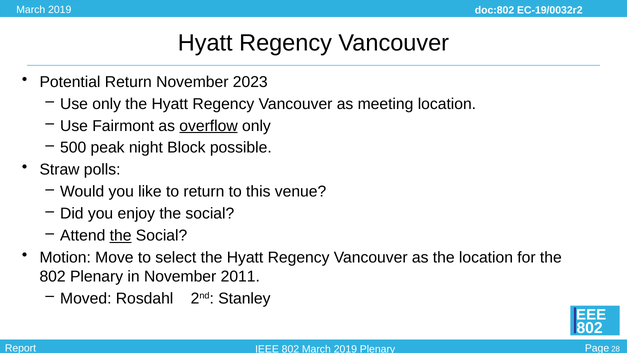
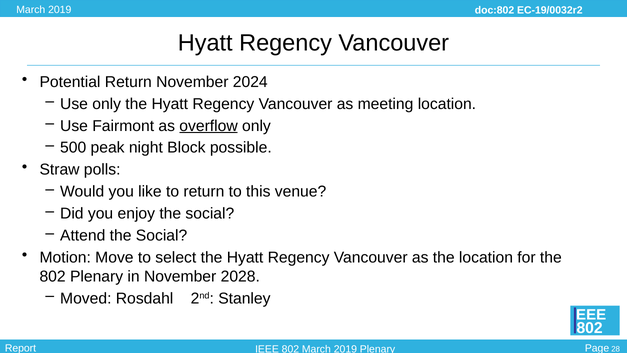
2023: 2023 -> 2024 (250, 82)
the underline: present -> none (121, 235)
2011: 2011 -> 2028 (240, 276)
